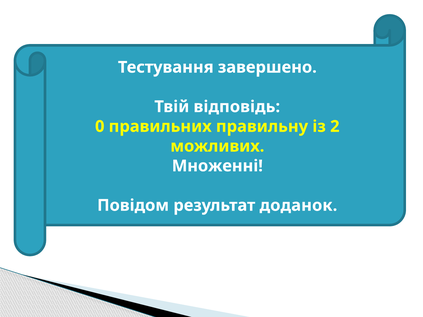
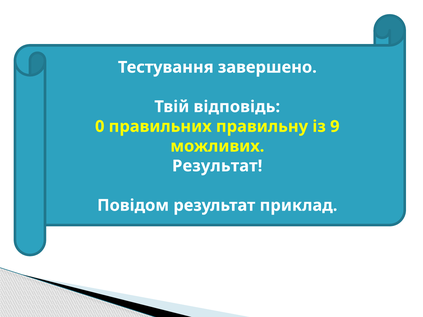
2: 2 -> 9 (335, 127)
Множенні: Множенні -> Результат (217, 166)
доданок: доданок -> приклад (299, 206)
